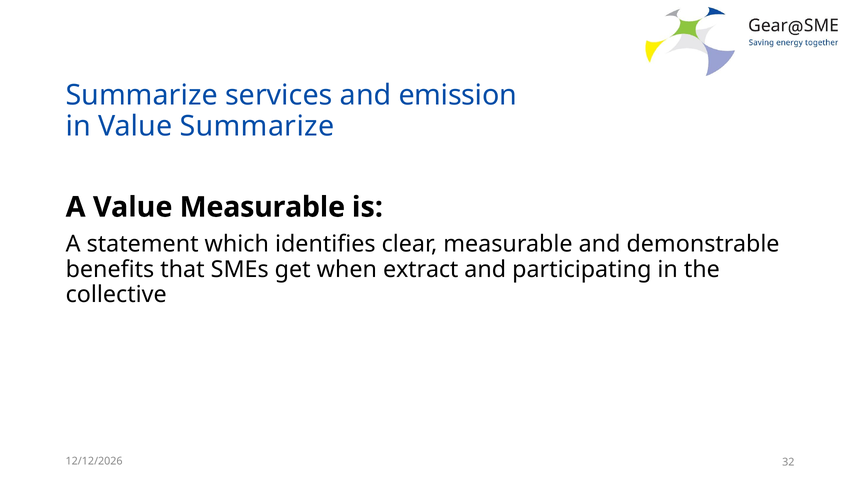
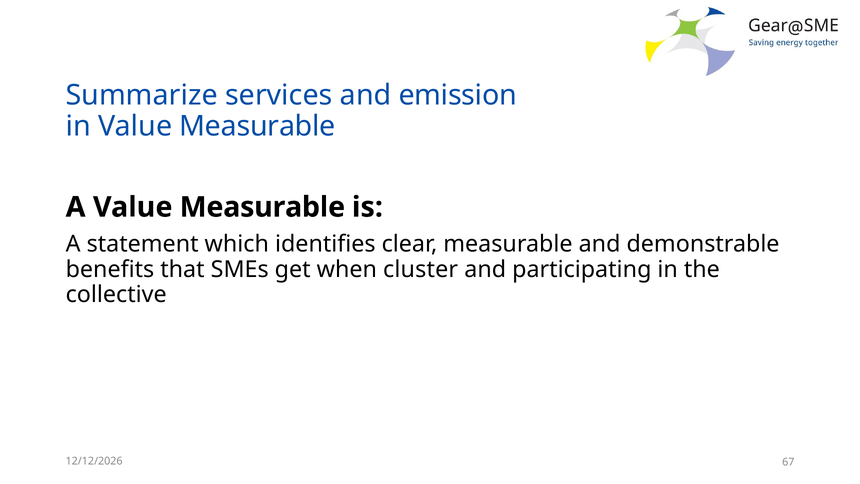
in Value Summarize: Summarize -> Measurable (257, 126)
extract: extract -> cluster (421, 269)
32: 32 -> 67 (788, 462)
